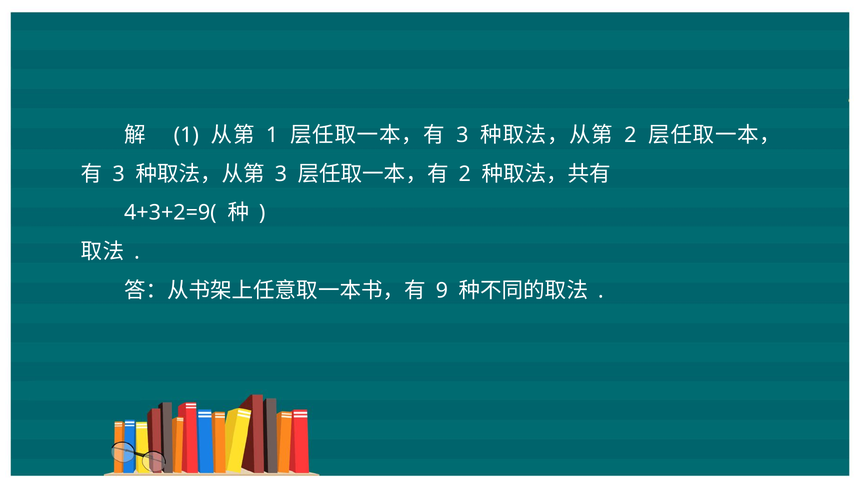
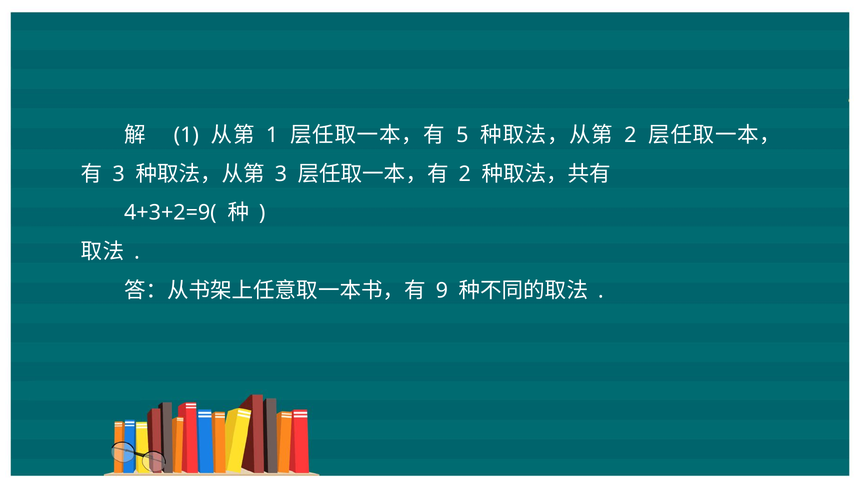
3: 3 -> 5 (462, 135)
